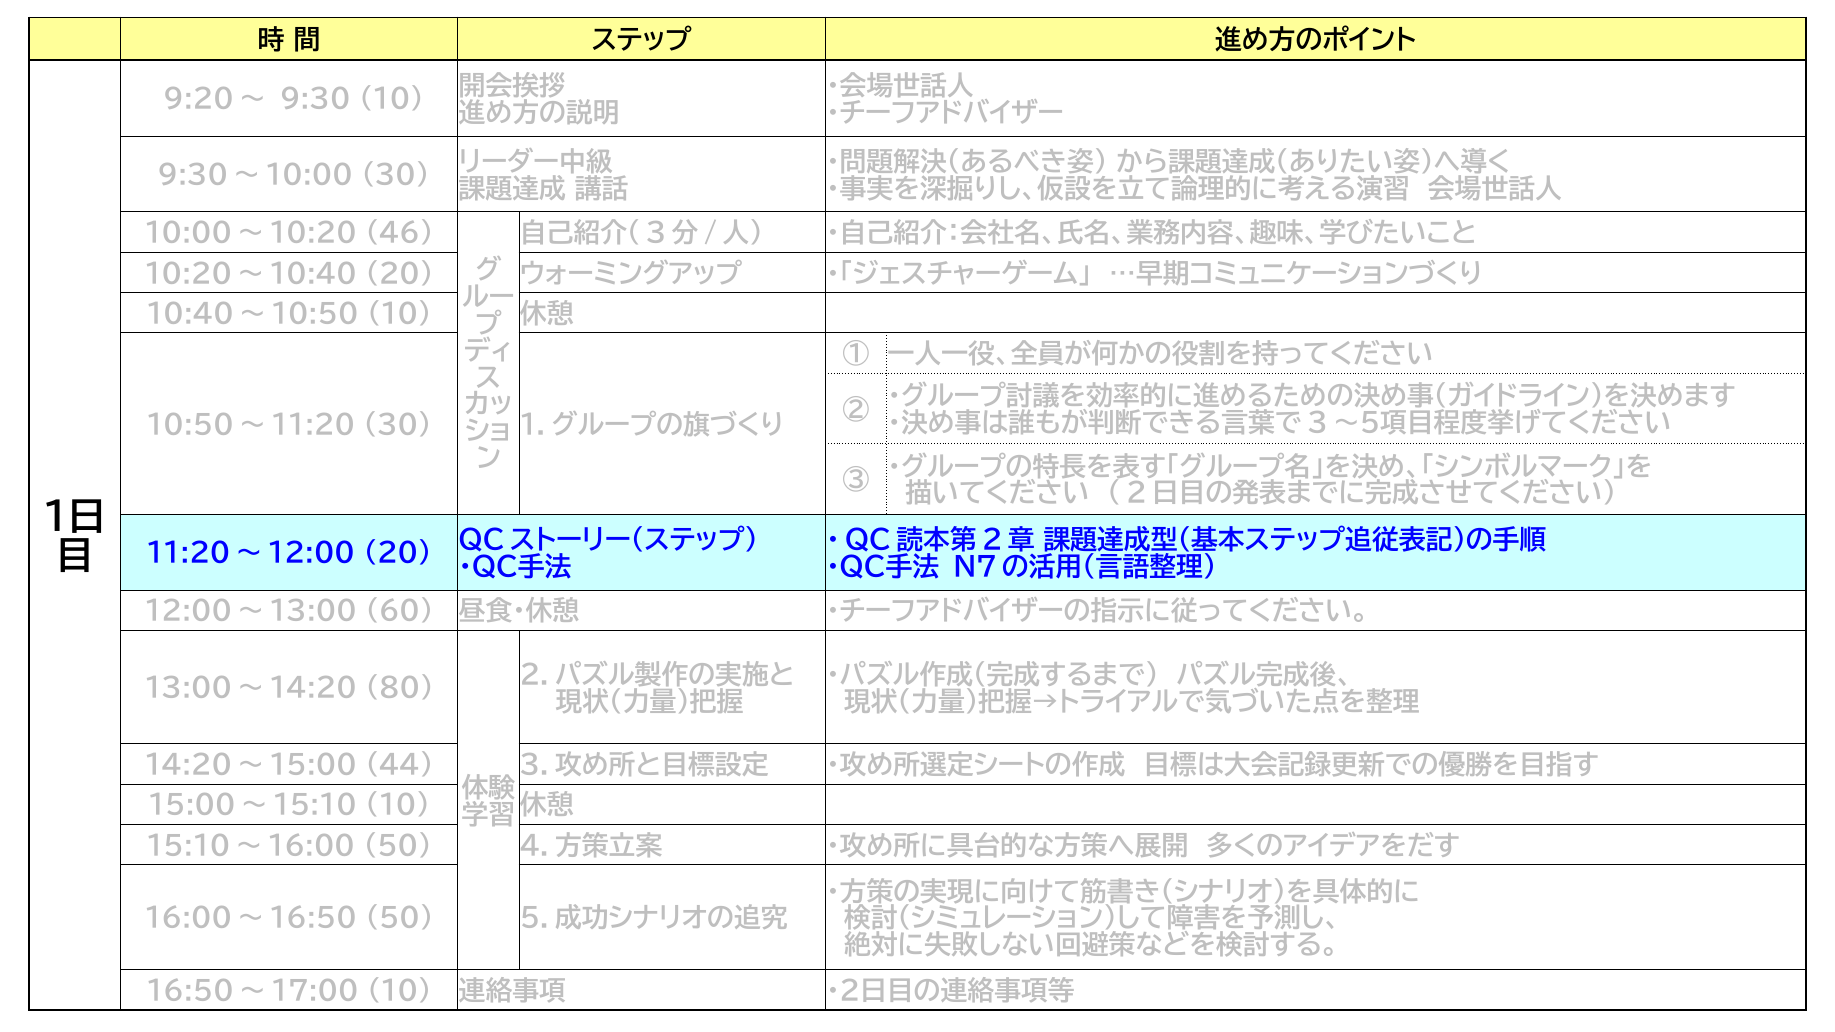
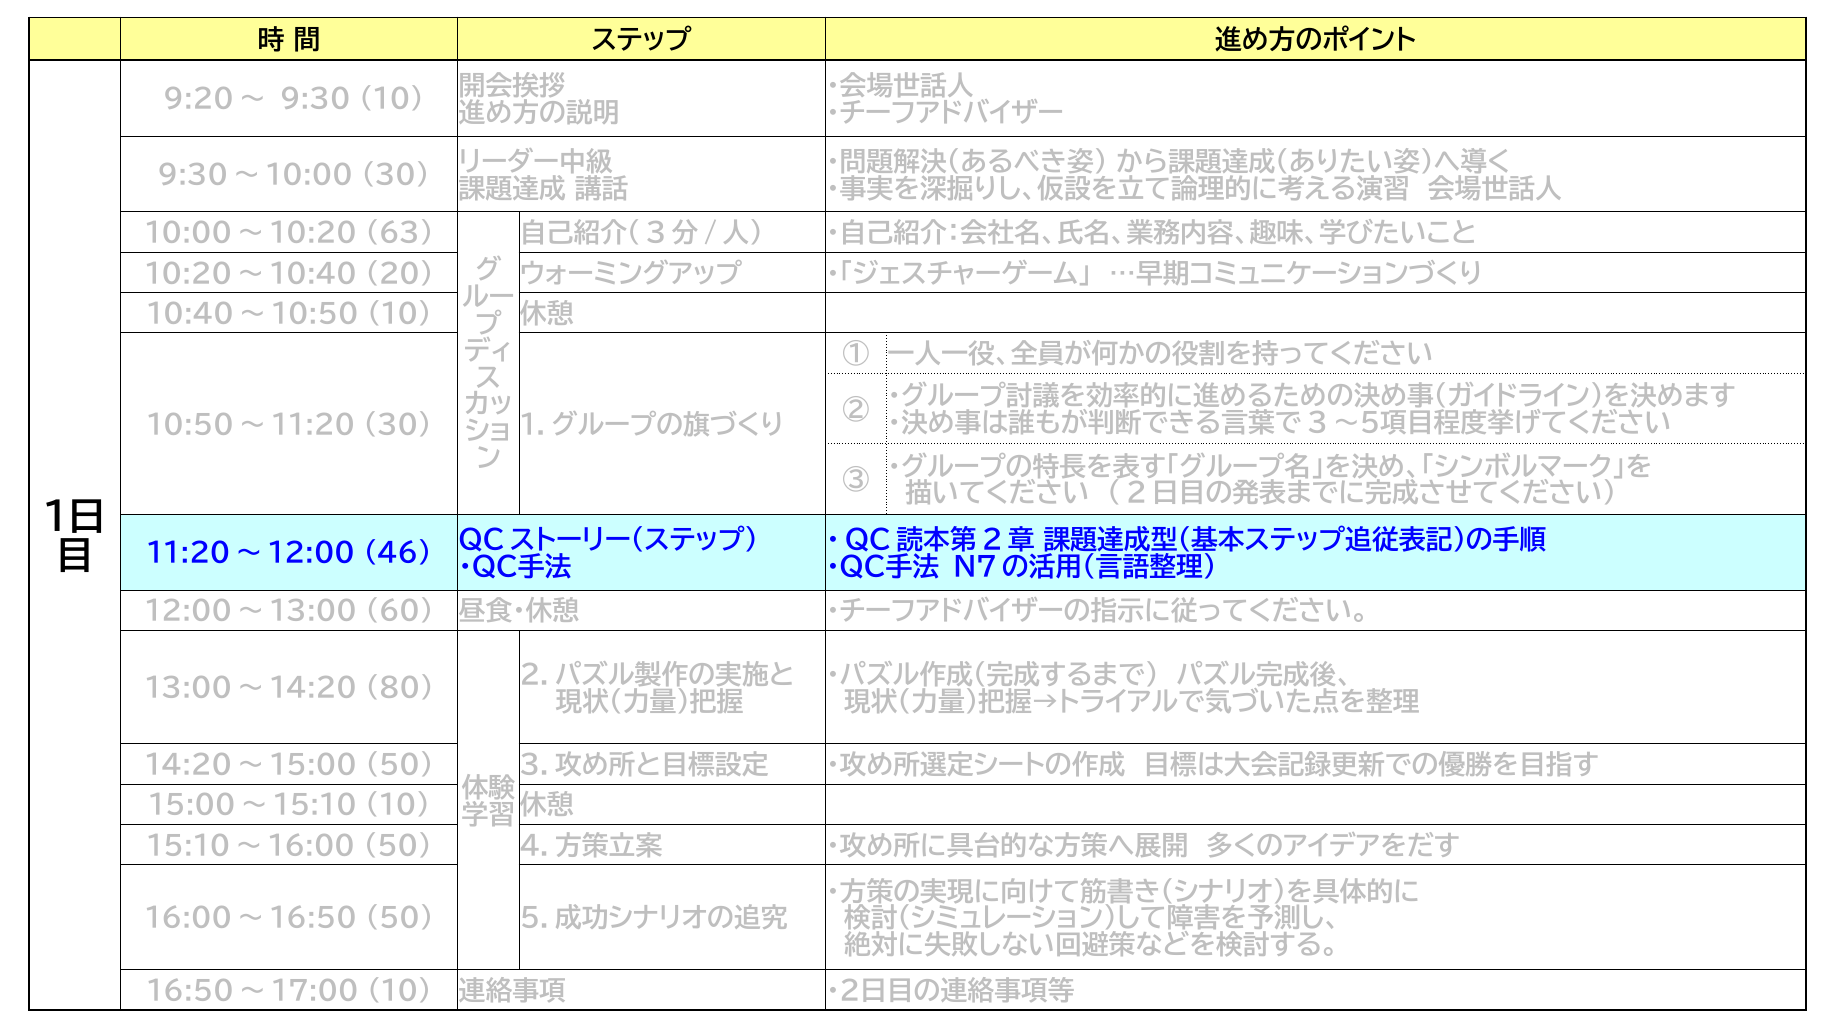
46: 46 -> 63 (400, 234)
11:20～12:00 20: 20 -> 46 (398, 554)
14:20～15:00 44: 44 -> 50 (400, 766)
